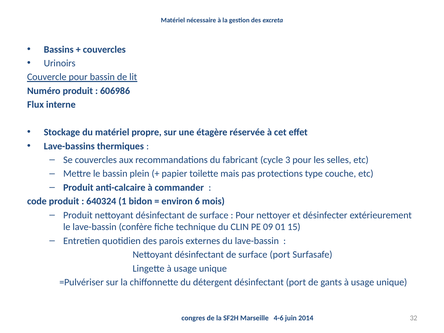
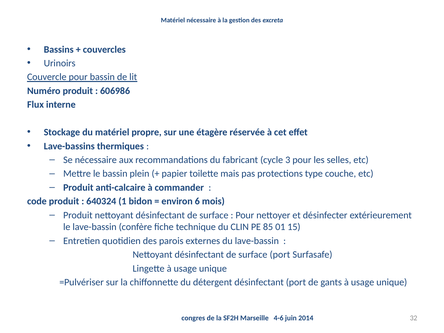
Se couvercles: couvercles -> nécessaire (96, 160)
09: 09 -> 85 (268, 227)
